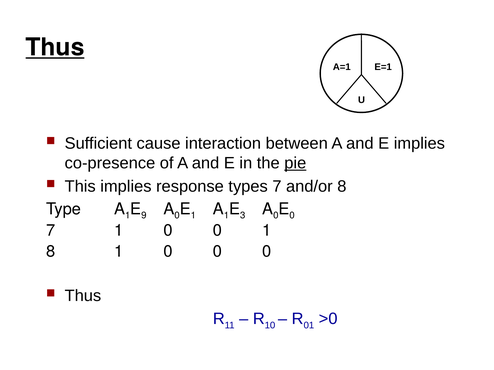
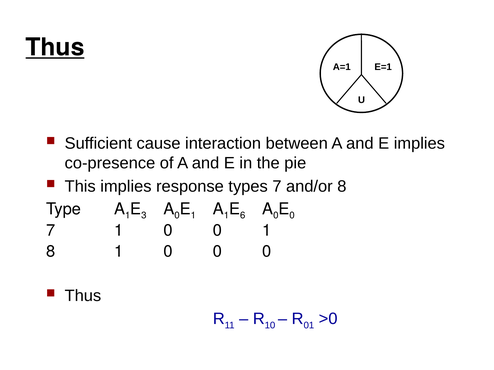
pie underline: present -> none (295, 163)
9: 9 -> 3 (144, 216)
3: 3 -> 6 (243, 216)
